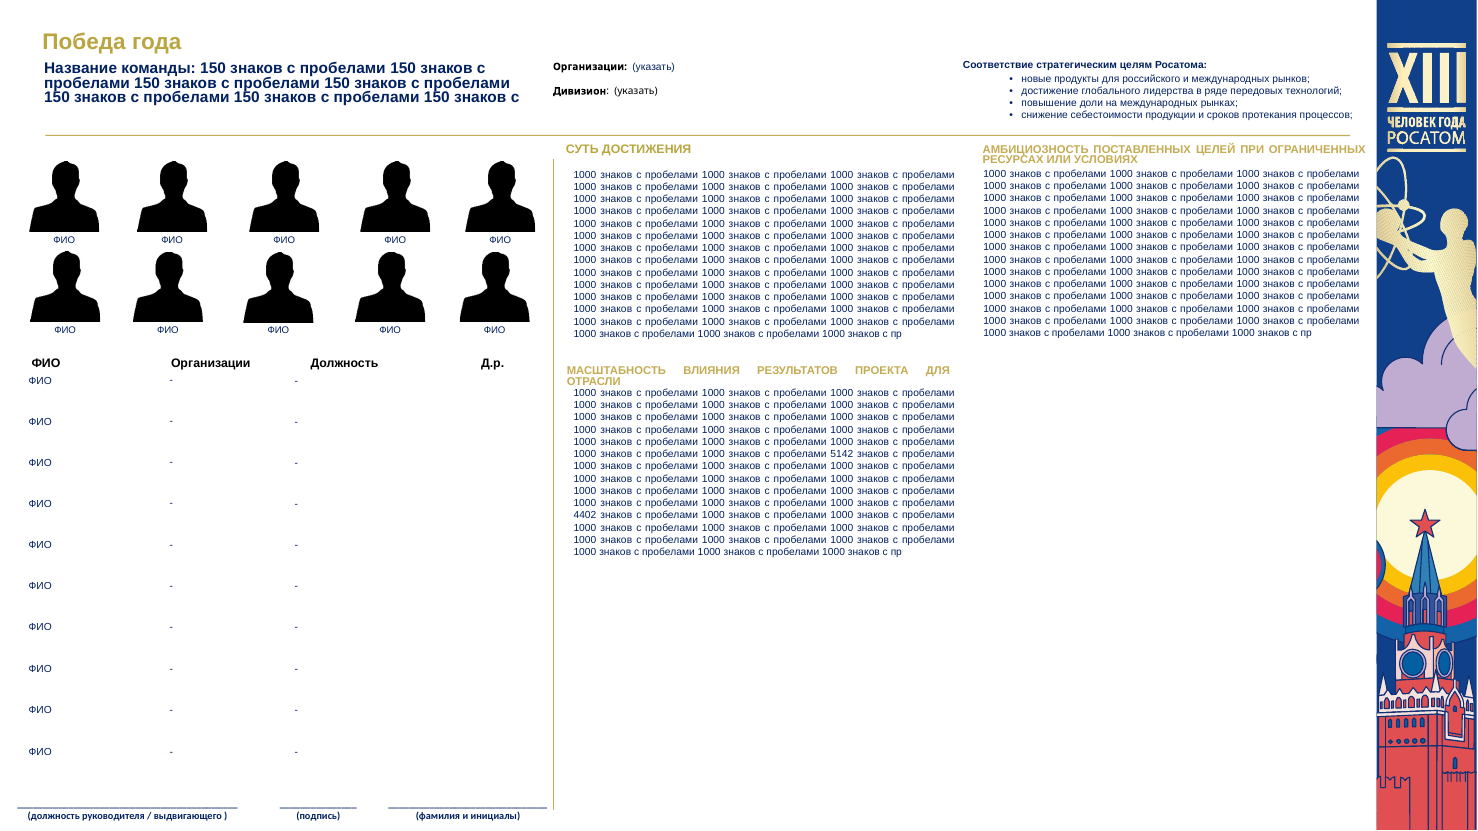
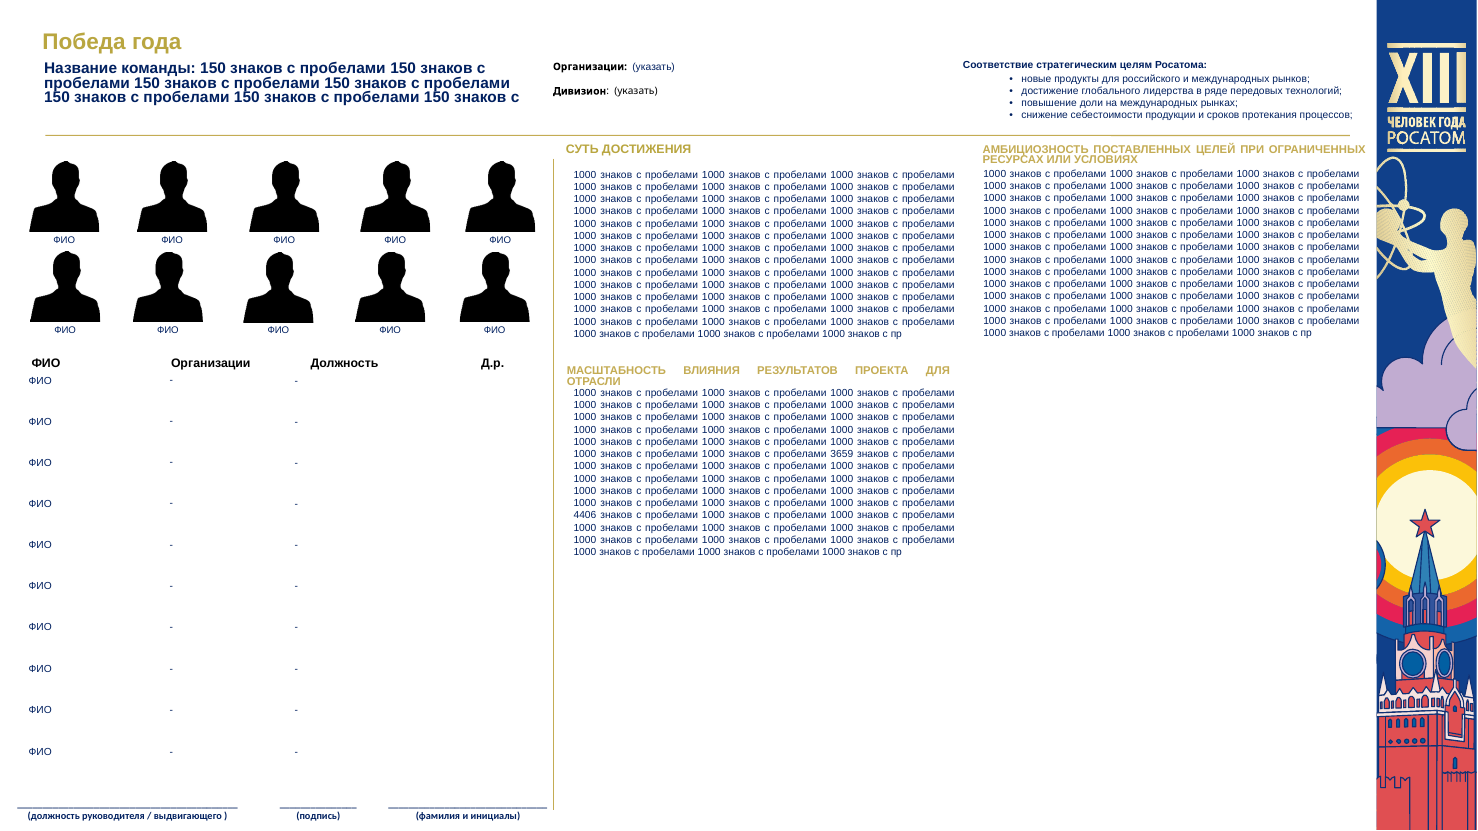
5142: 5142 -> 3659 (842, 454)
4402: 4402 -> 4406 (585, 516)
